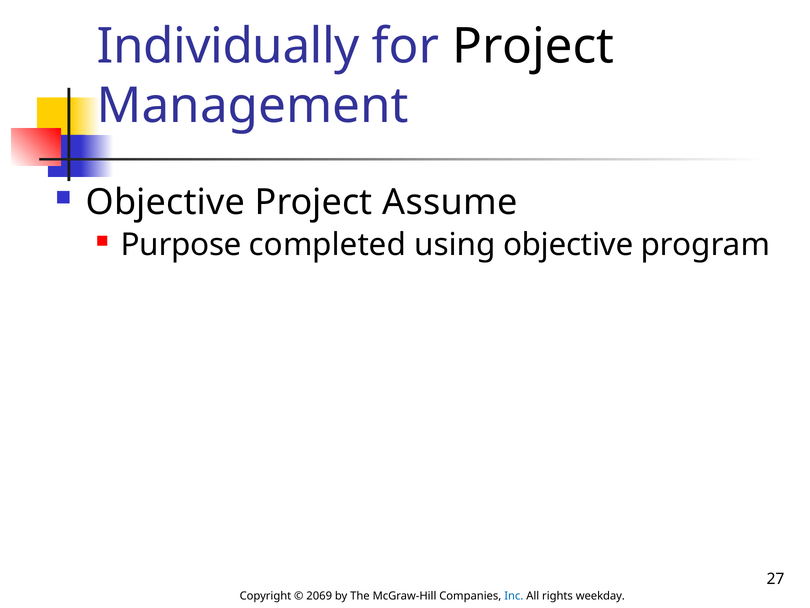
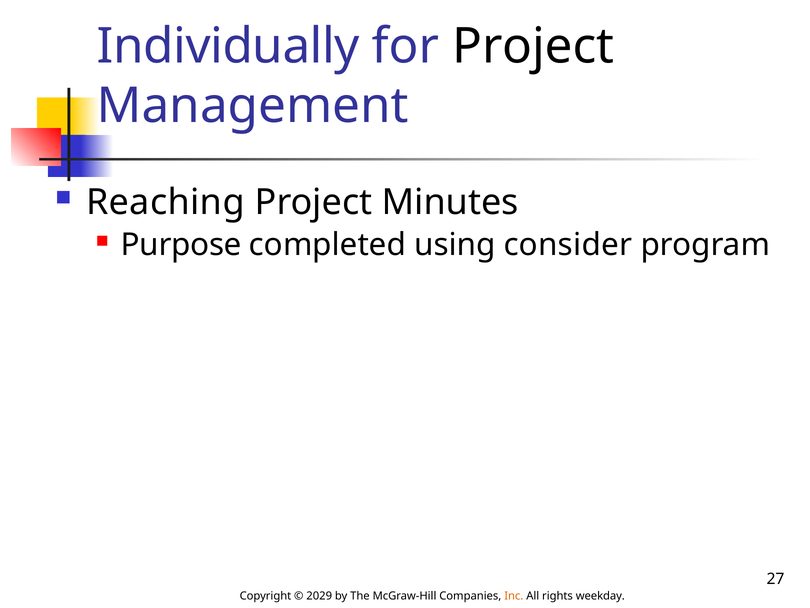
Objective: Objective -> Reaching (165, 202)
Assume: Assume -> Minutes (450, 202)
using objective: objective -> consider (568, 245)
2069: 2069 -> 2029 (319, 596)
Inc colour: blue -> orange (514, 596)
